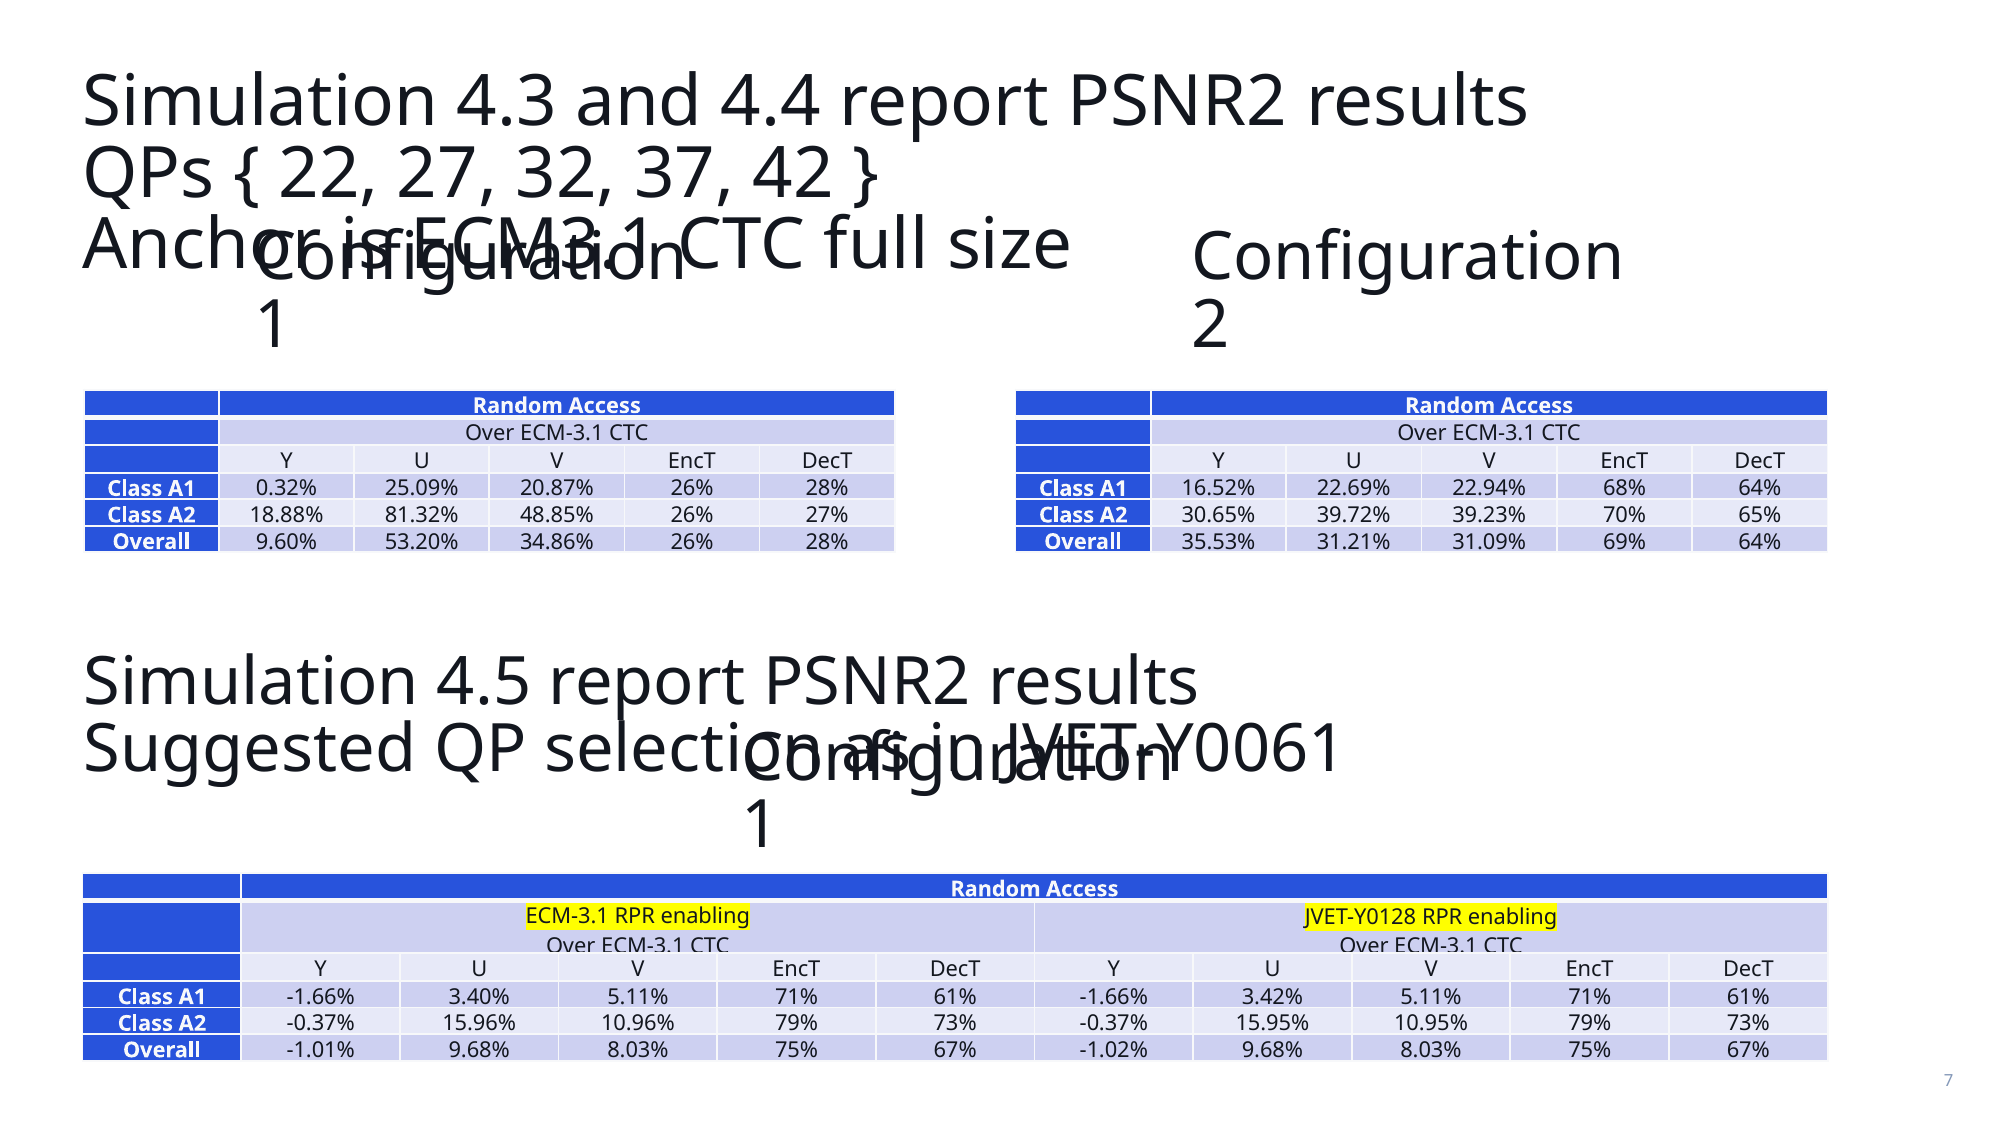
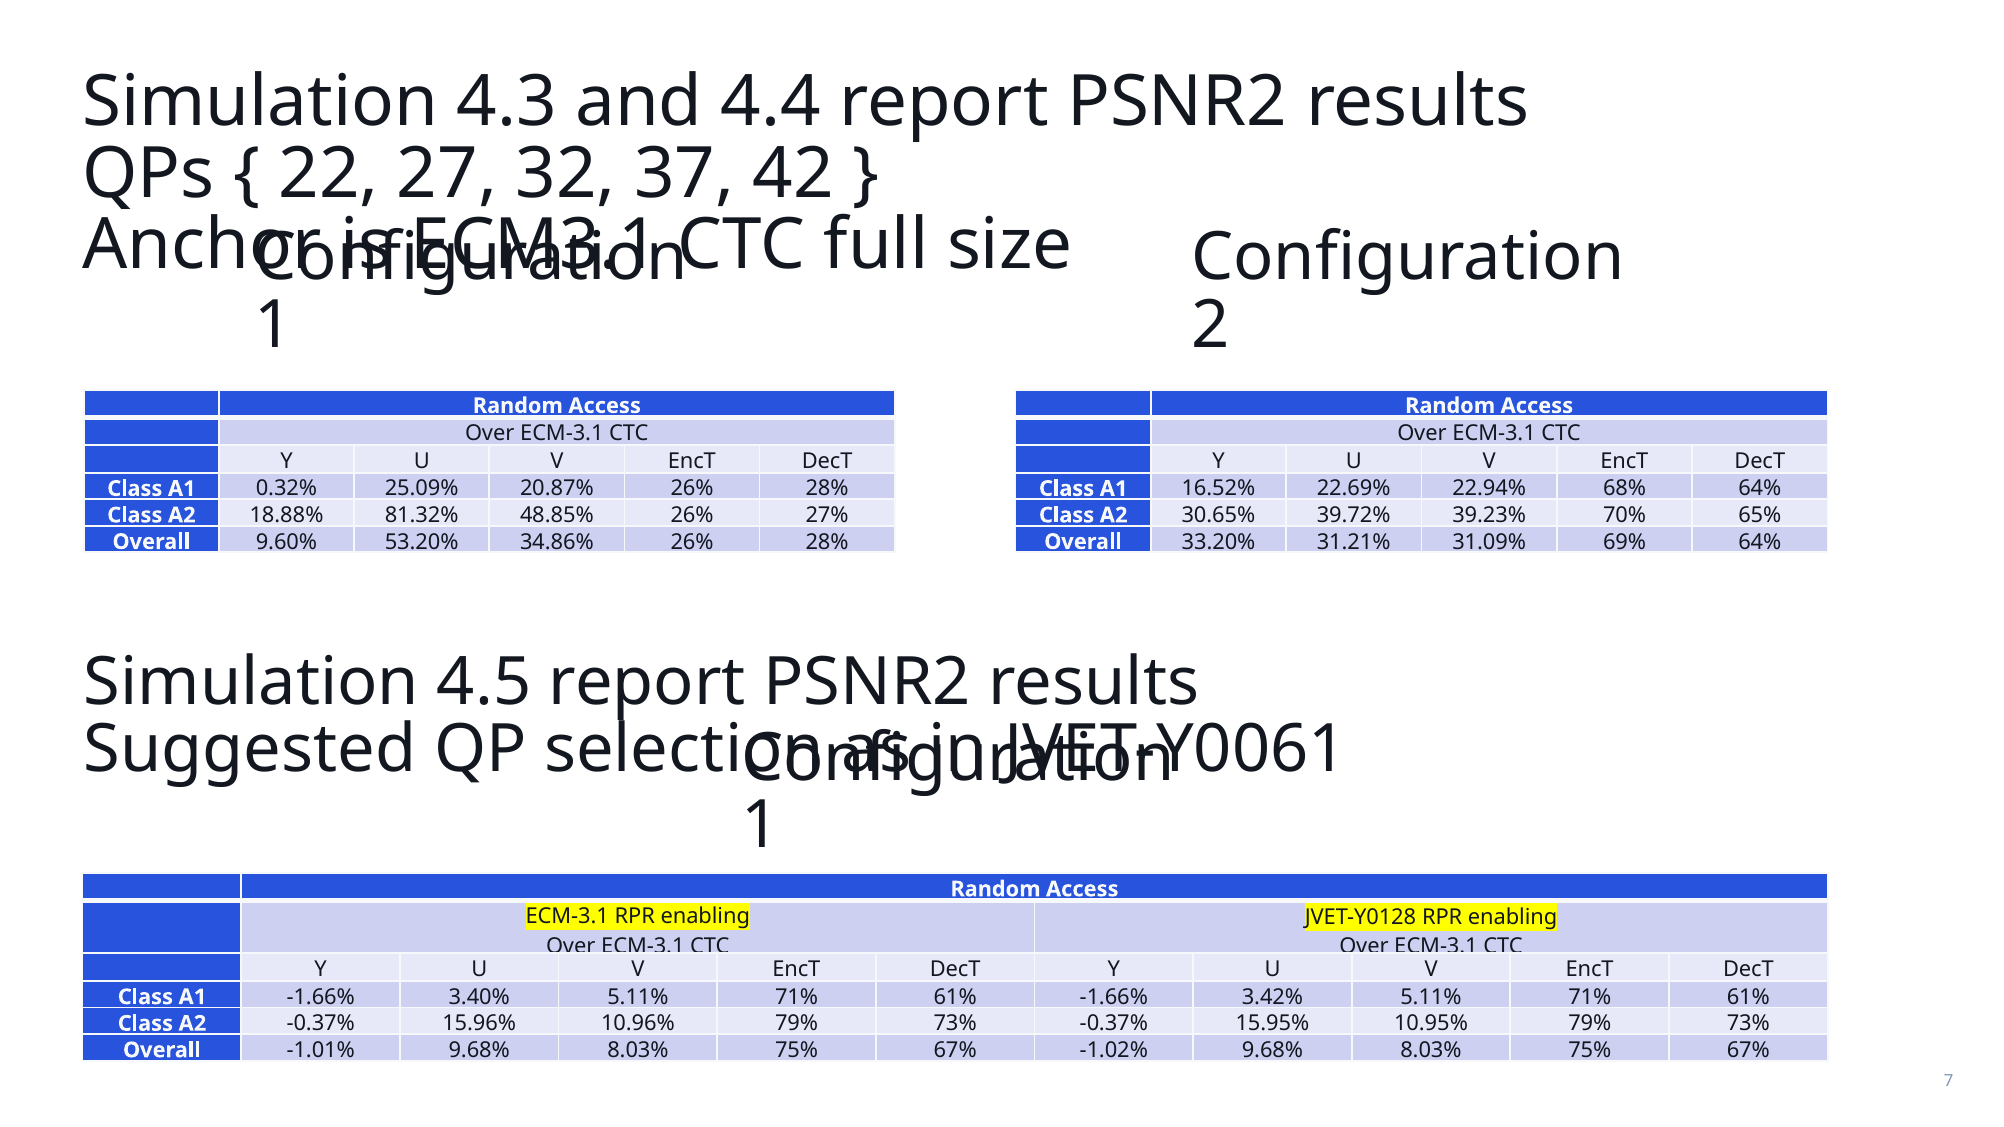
35.53%: 35.53% -> 33.20% (1219, 542)
